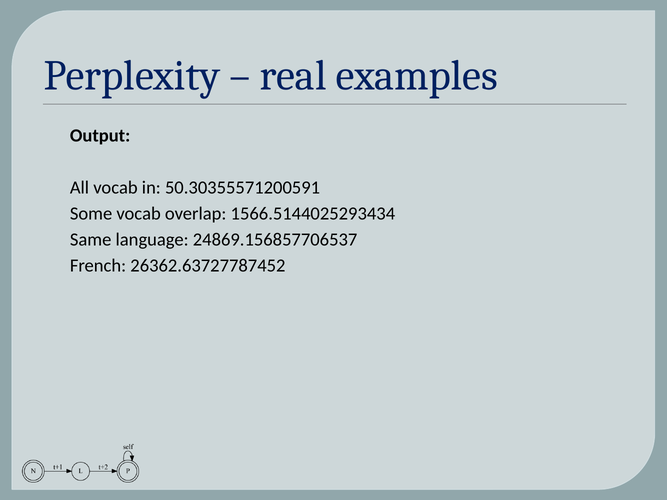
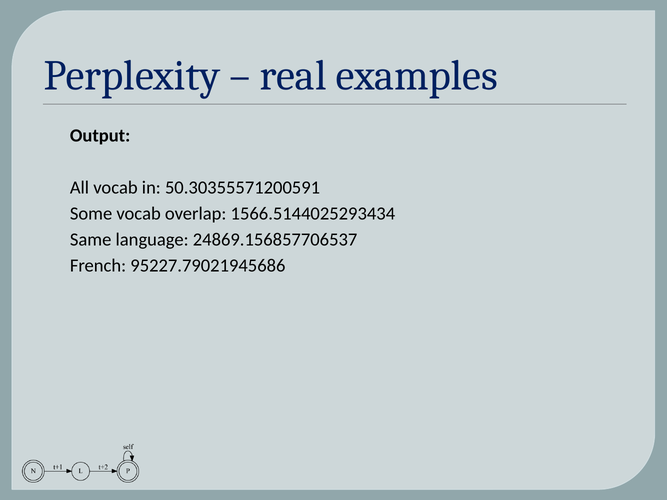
26362.63727787452: 26362.63727787452 -> 95227.79021945686 (208, 266)
